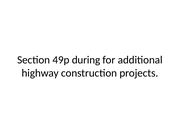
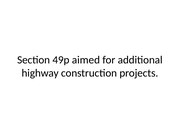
during: during -> aimed (86, 60)
